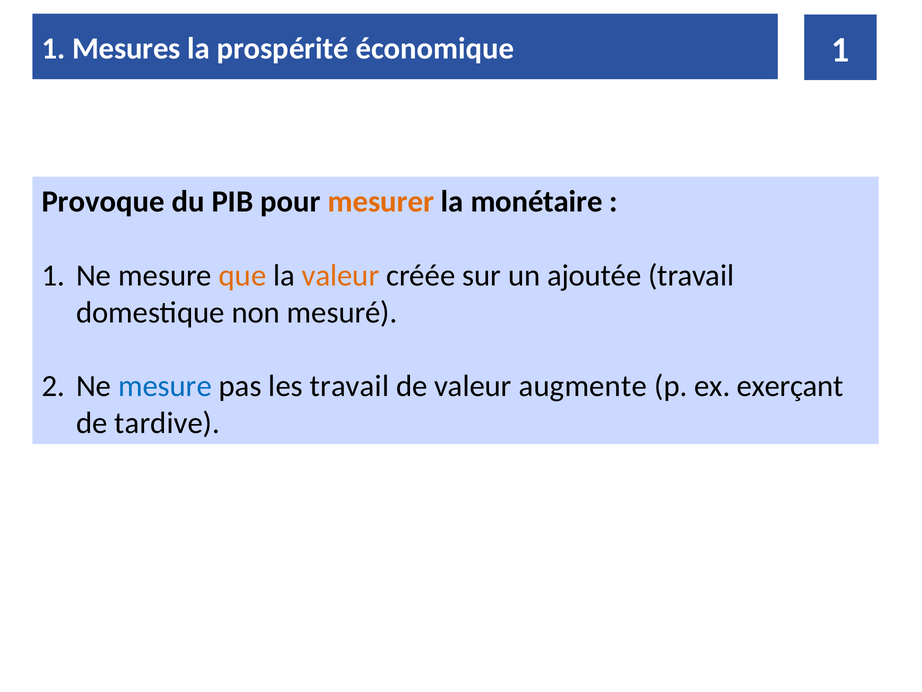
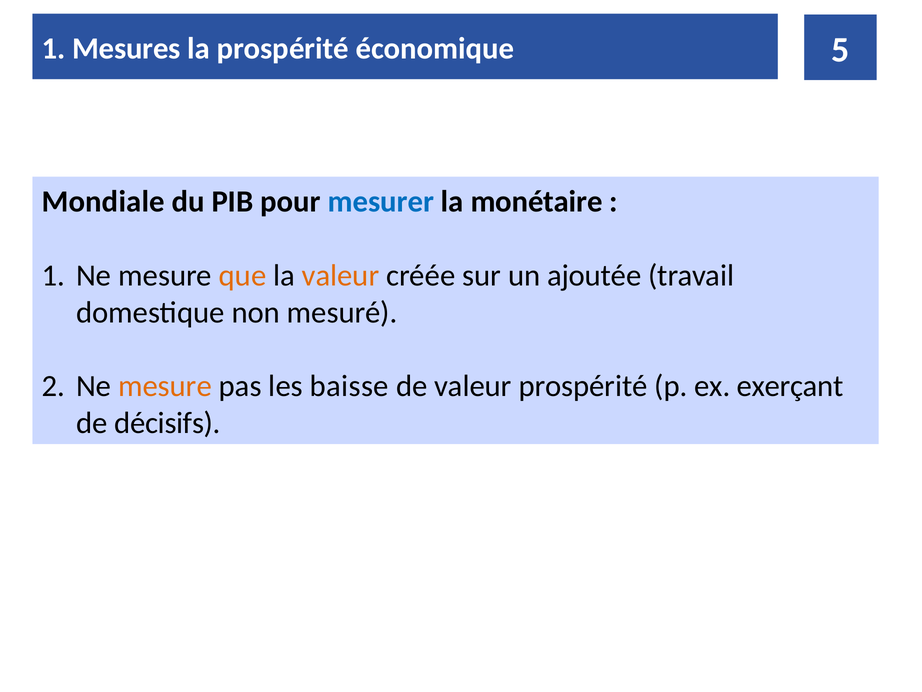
économique 1: 1 -> 5 (840, 50)
Provoque: Provoque -> Mondiale (103, 202)
mesurer colour: orange -> blue (381, 202)
mesure colour: blue -> orange (165, 386)
les travail: travail -> baisse (349, 386)
valeur augmente: augmente -> prospérité (583, 386)
tardive: tardive -> décisifs (167, 423)
